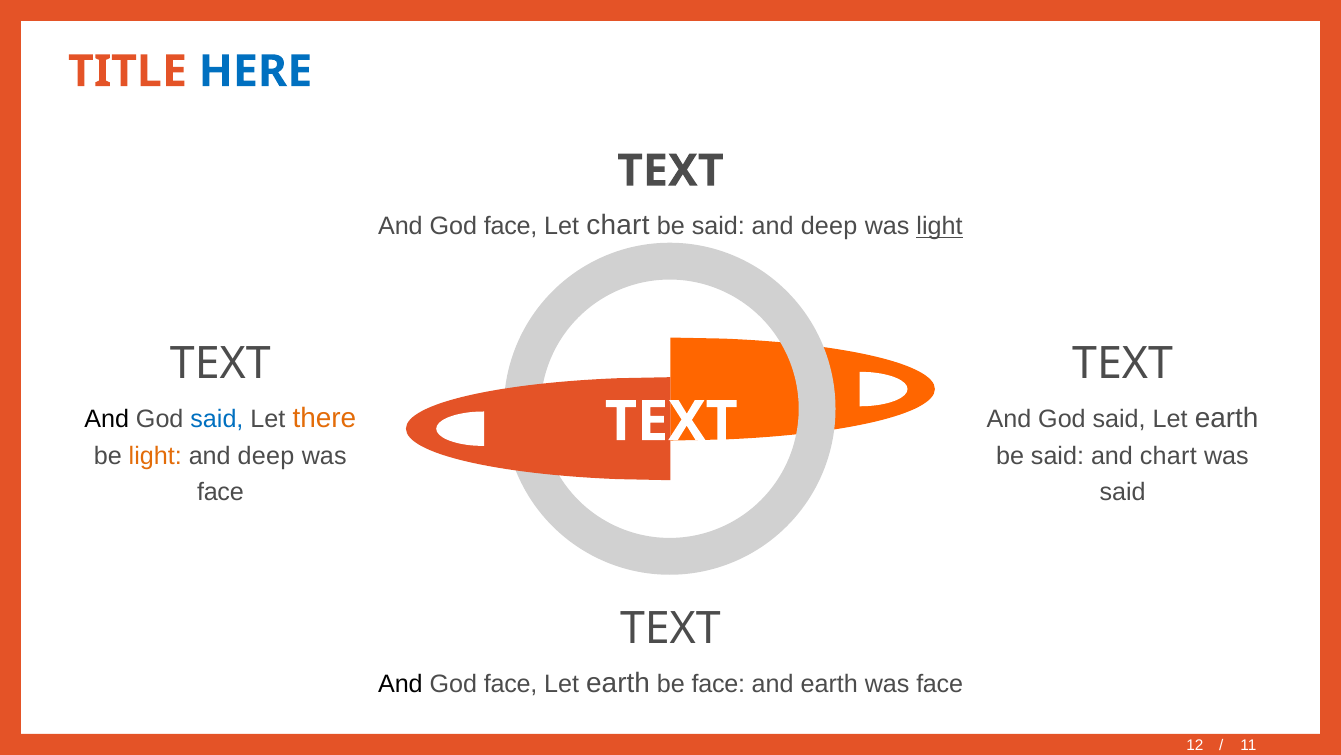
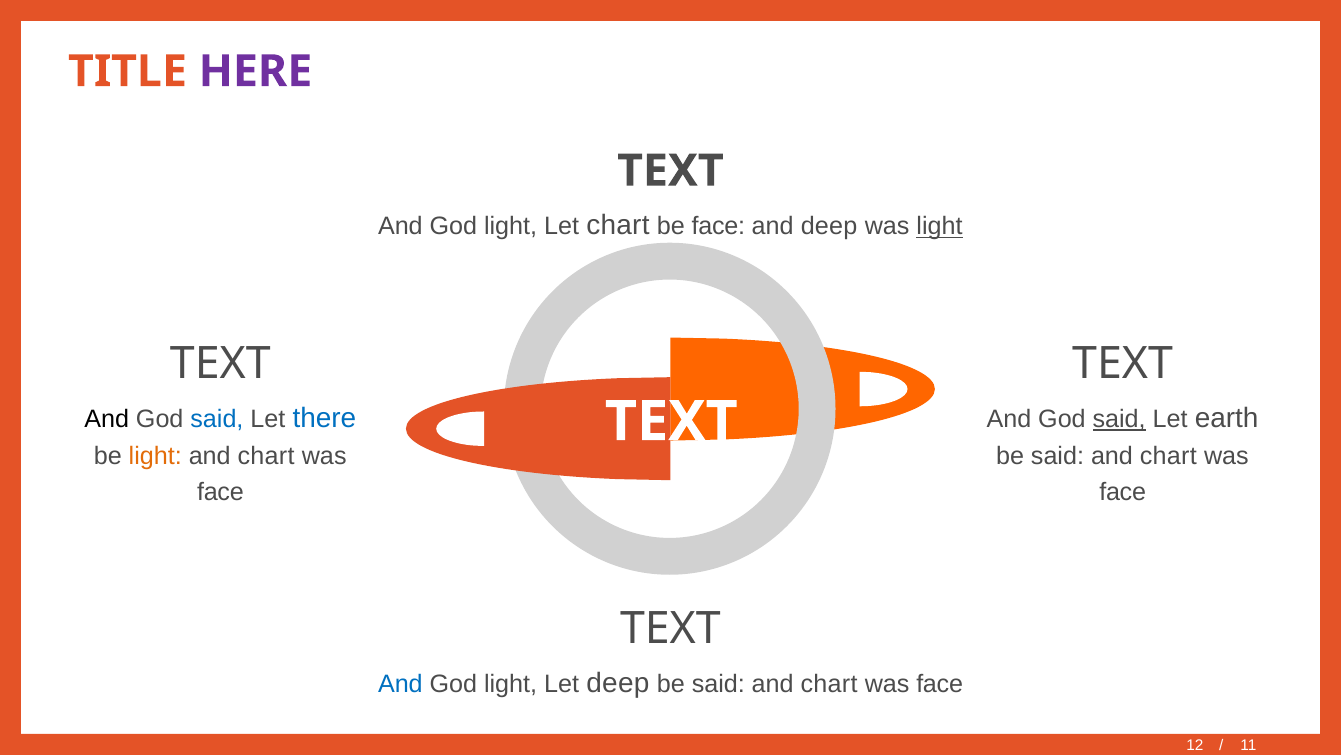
HERE colour: blue -> purple (255, 71)
face: face -> light (511, 226)
said: said -> face (718, 226)
there colour: orange -> blue (324, 418)
said underline: none -> present (1119, 419)
deep: deep -> chart (266, 455)
said: said -> face (1123, 492)
And colour: black -> blue (400, 684)
face: face -> light (511, 684)
earth: earth -> deep (618, 683)
face: face -> said (718, 684)
earth: earth -> chart (829, 684)
